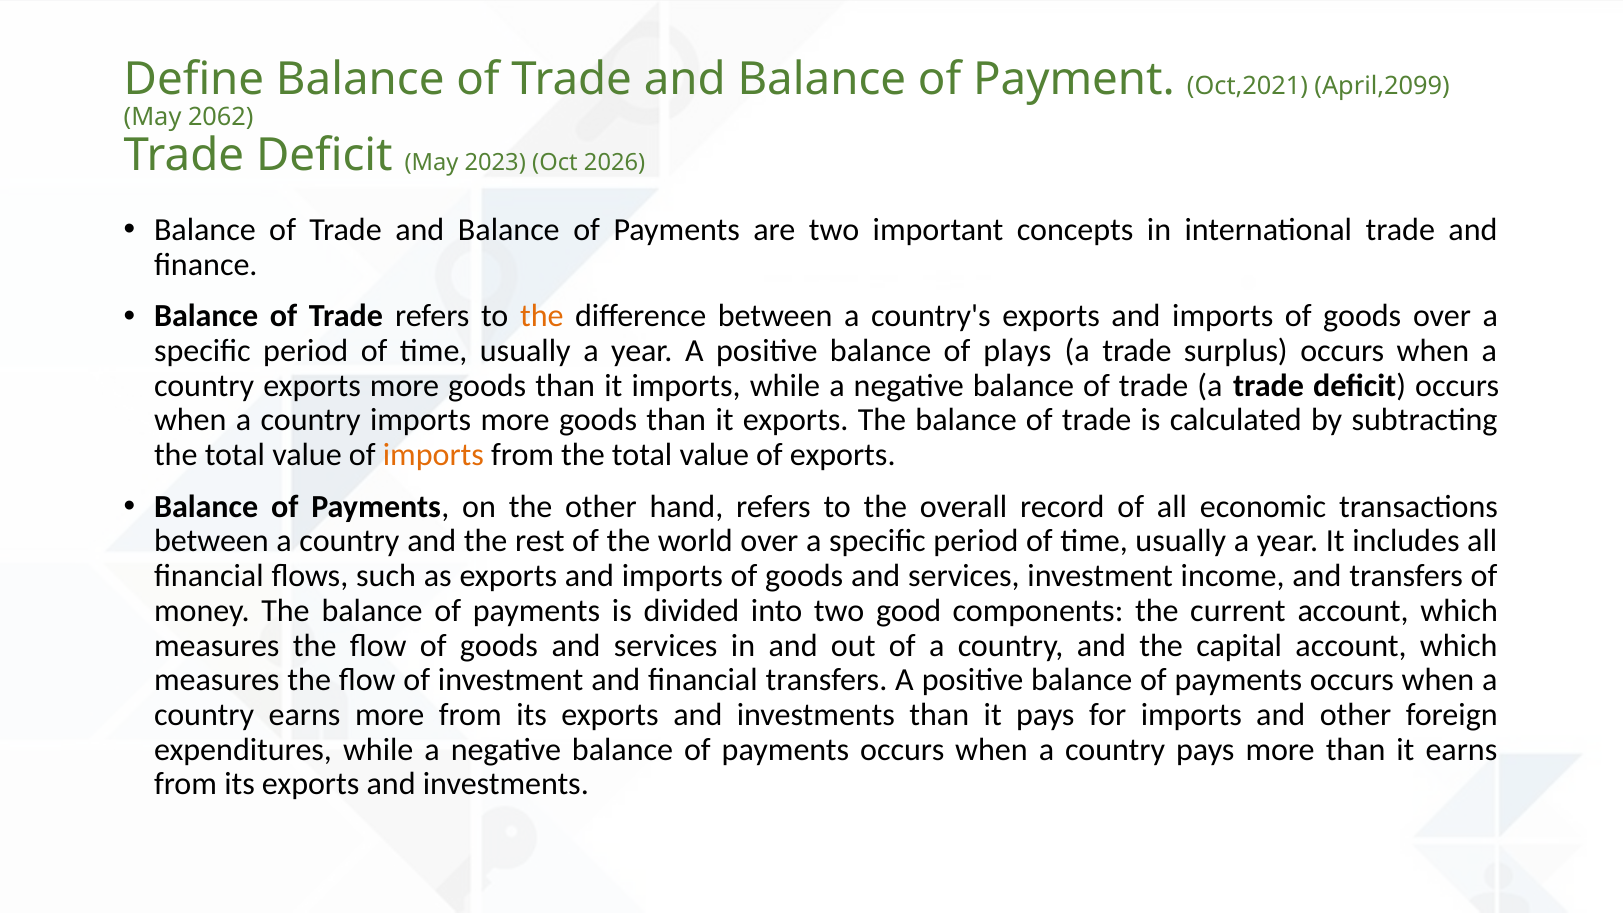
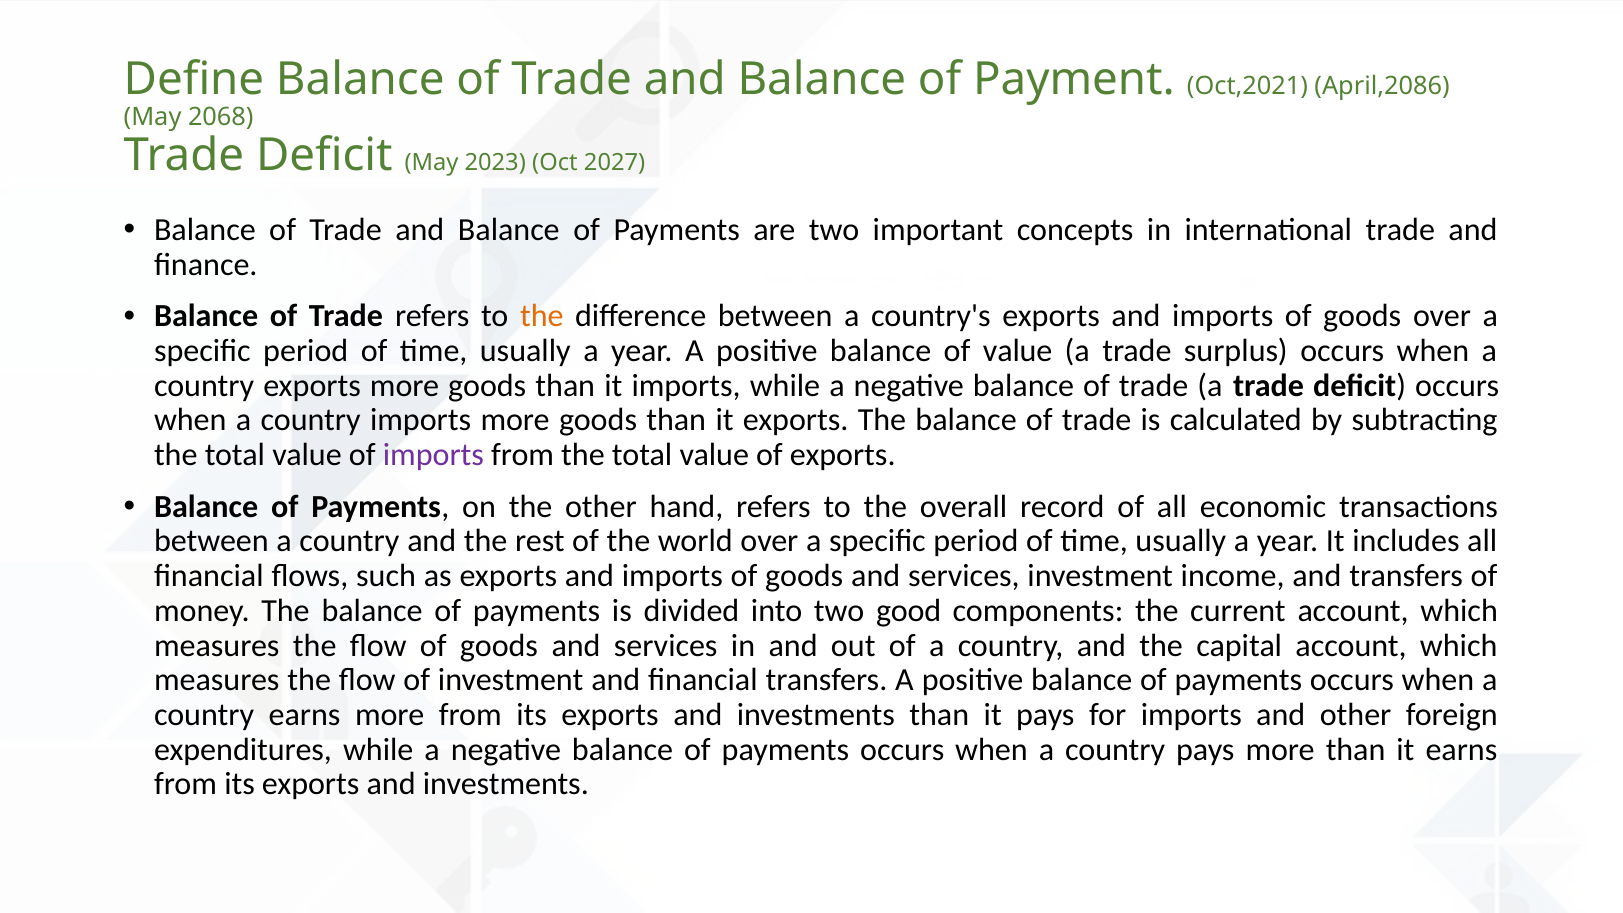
April,2099: April,2099 -> April,2086 (1382, 86)
2062: 2062 -> 2068 (221, 118)
2026: 2026 -> 2027 (615, 163)
of plays: plays -> value (1018, 351)
imports colour: orange -> purple (433, 455)
